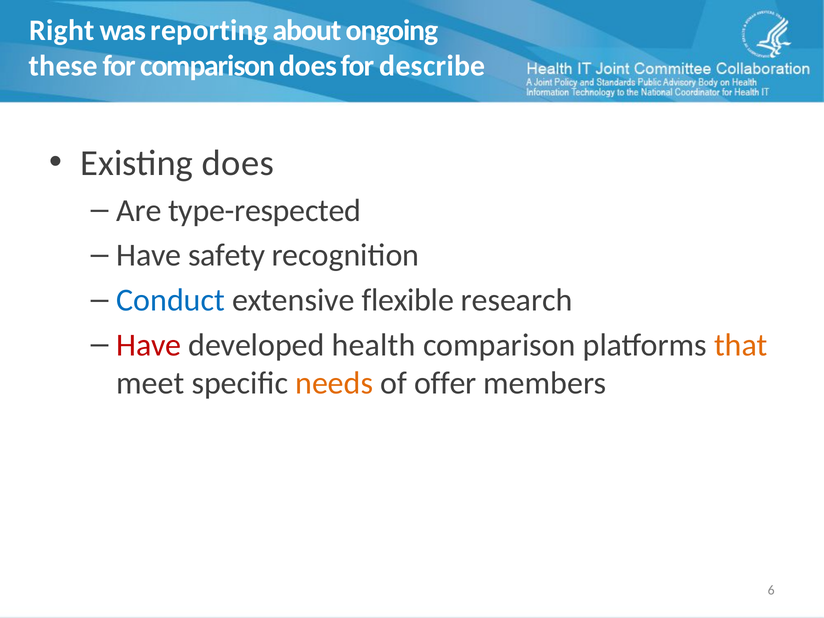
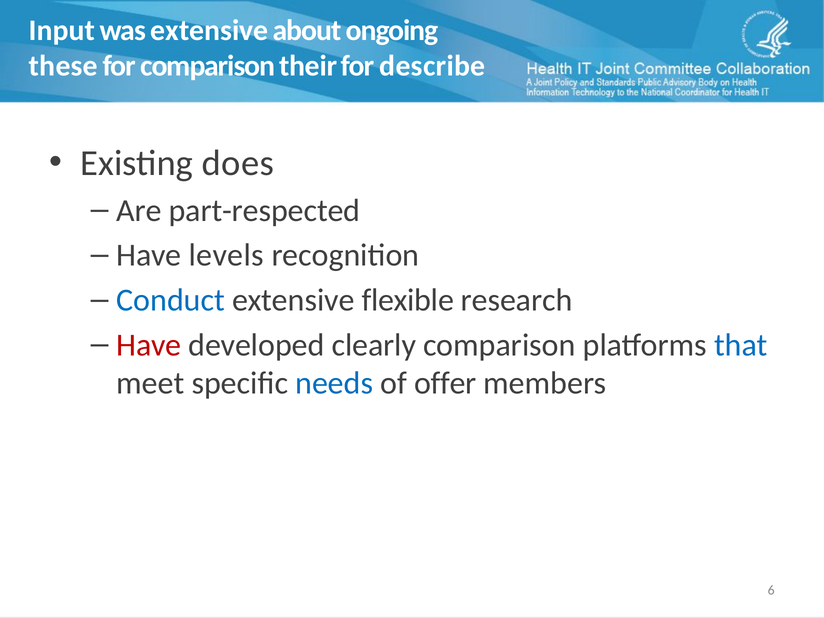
Right: Right -> Input (62, 30)
was reporting: reporting -> extensive (209, 30)
comparison does: does -> their (308, 66)
type-respected: type-respected -> part-respected (264, 211)
safety: safety -> levels (226, 255)
health: health -> clearly (374, 345)
that colour: orange -> blue (741, 345)
needs colour: orange -> blue (334, 383)
